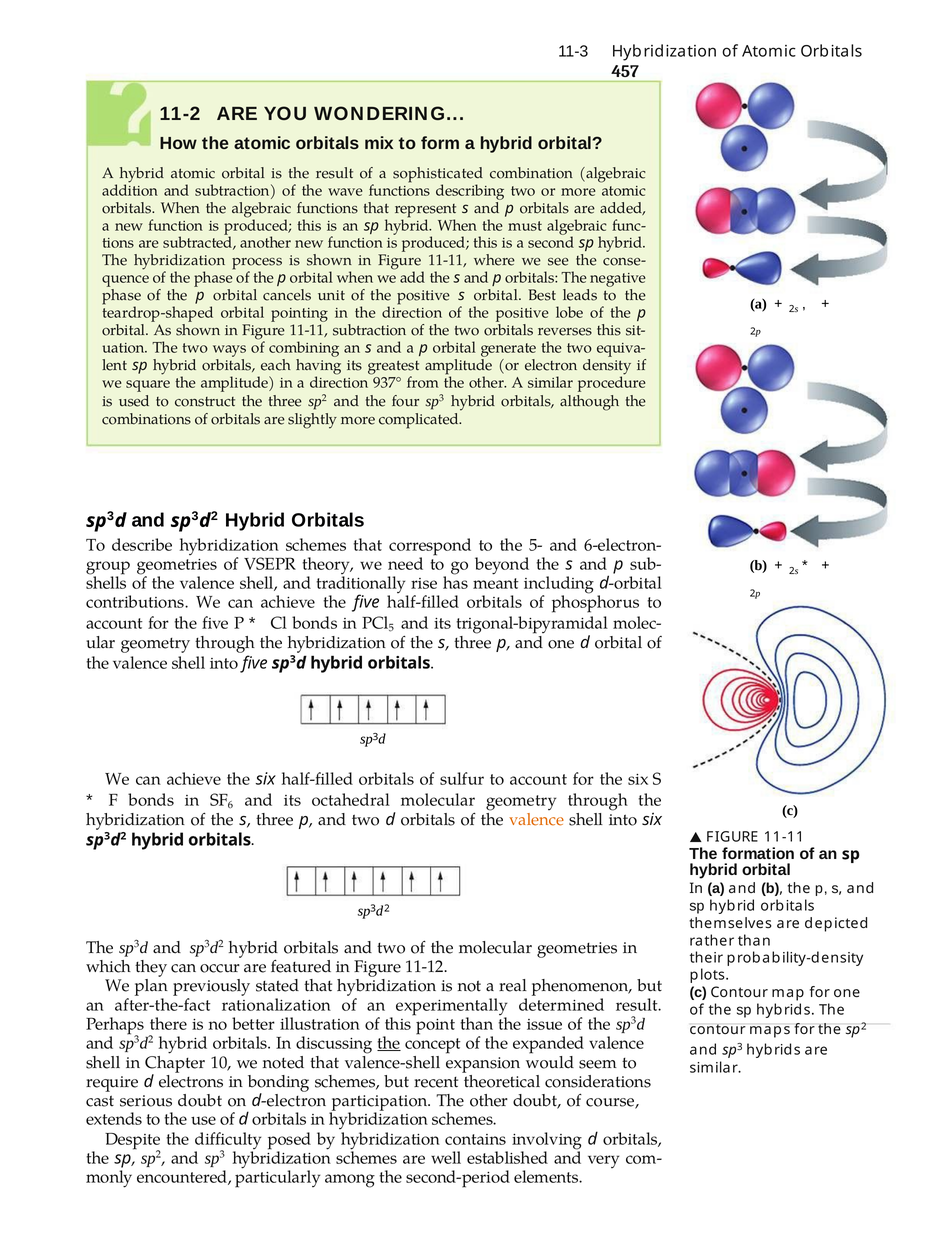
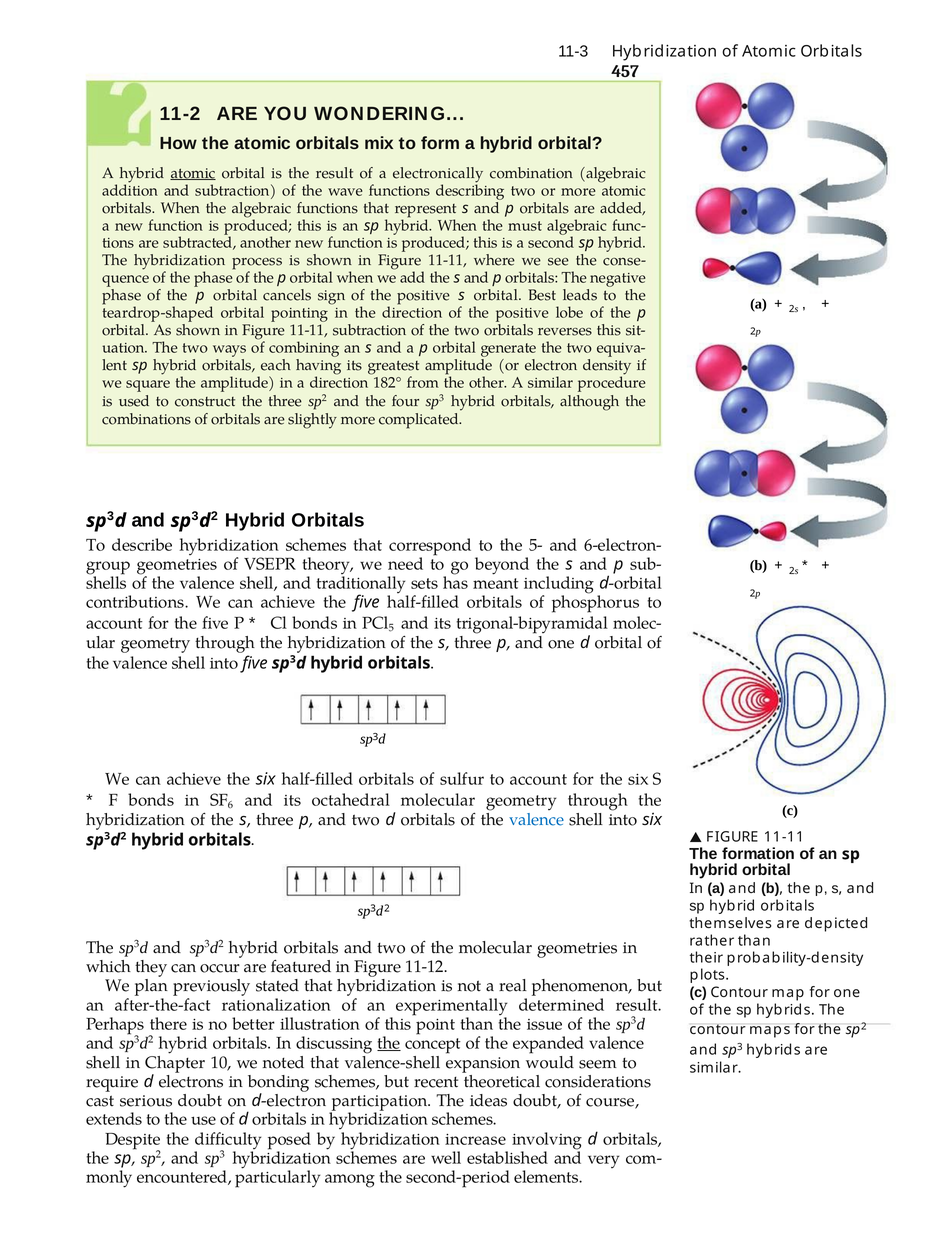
atomic underline: none -> present (193, 173)
sophisticated: sophisticated -> electronically (438, 173)
unit: unit -> sign (332, 295)
937°: 937° -> 182° (387, 383)
rise: rise -> sets (425, 584)
valence colour: orange -> blue (537, 820)
participation The other: other -> ideas (489, 1101)
contains: contains -> increase (476, 1140)
